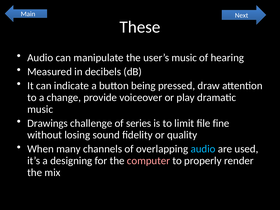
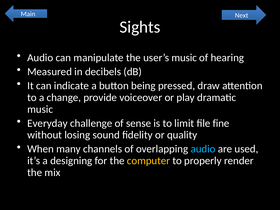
These: These -> Sights (140, 27)
Drawings: Drawings -> Everyday (47, 123)
series: series -> sense (139, 123)
computer colour: pink -> yellow (149, 161)
